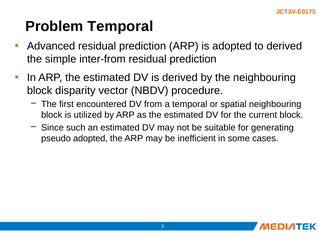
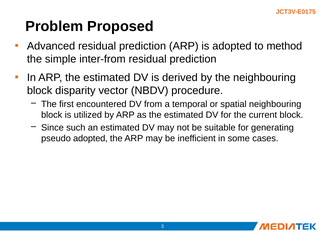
Problem Temporal: Temporal -> Proposed (120, 26)
to derived: derived -> method (284, 46)
